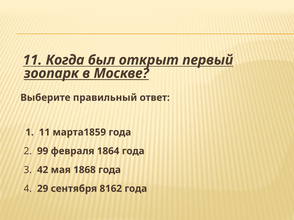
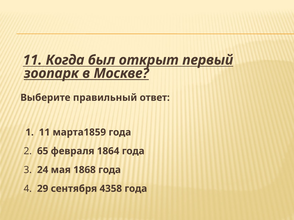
99: 99 -> 65 (43, 151)
42: 42 -> 24 (43, 170)
8162: 8162 -> 4358 (111, 189)
